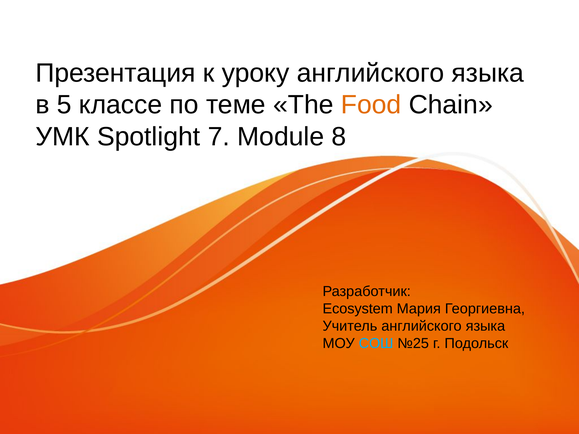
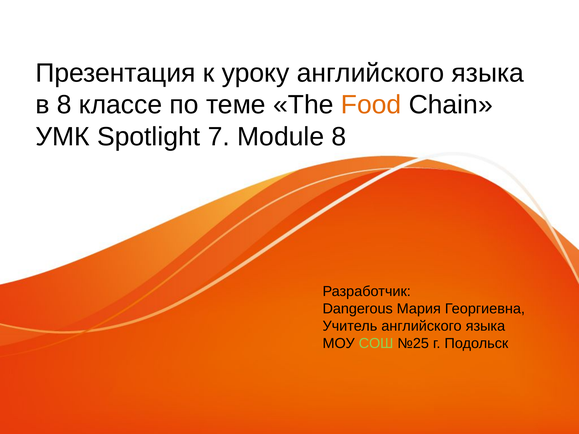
в 5: 5 -> 8 (64, 105)
Ecosystem: Ecosystem -> Dangerous (358, 309)
СОШ colour: light blue -> light green (376, 344)
